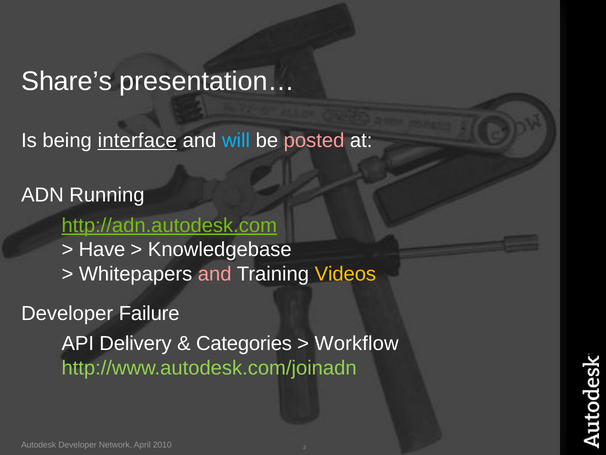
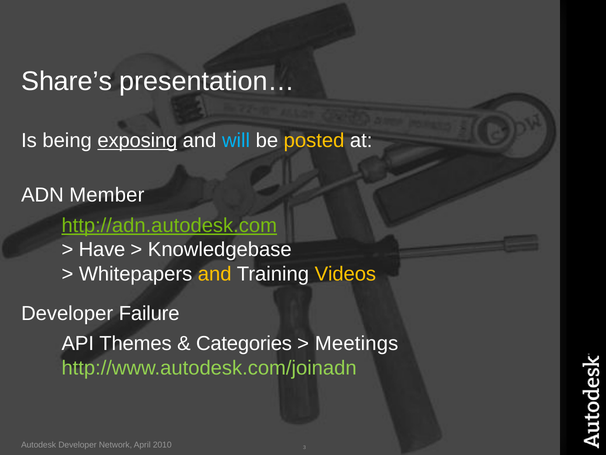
interface: interface -> exposing (137, 140)
posted colour: pink -> yellow (314, 140)
Running: Running -> Member (107, 195)
and colour: pink -> yellow (215, 274)
Delivery: Delivery -> Themes (135, 343)
Workflow: Workflow -> Meetings (357, 343)
